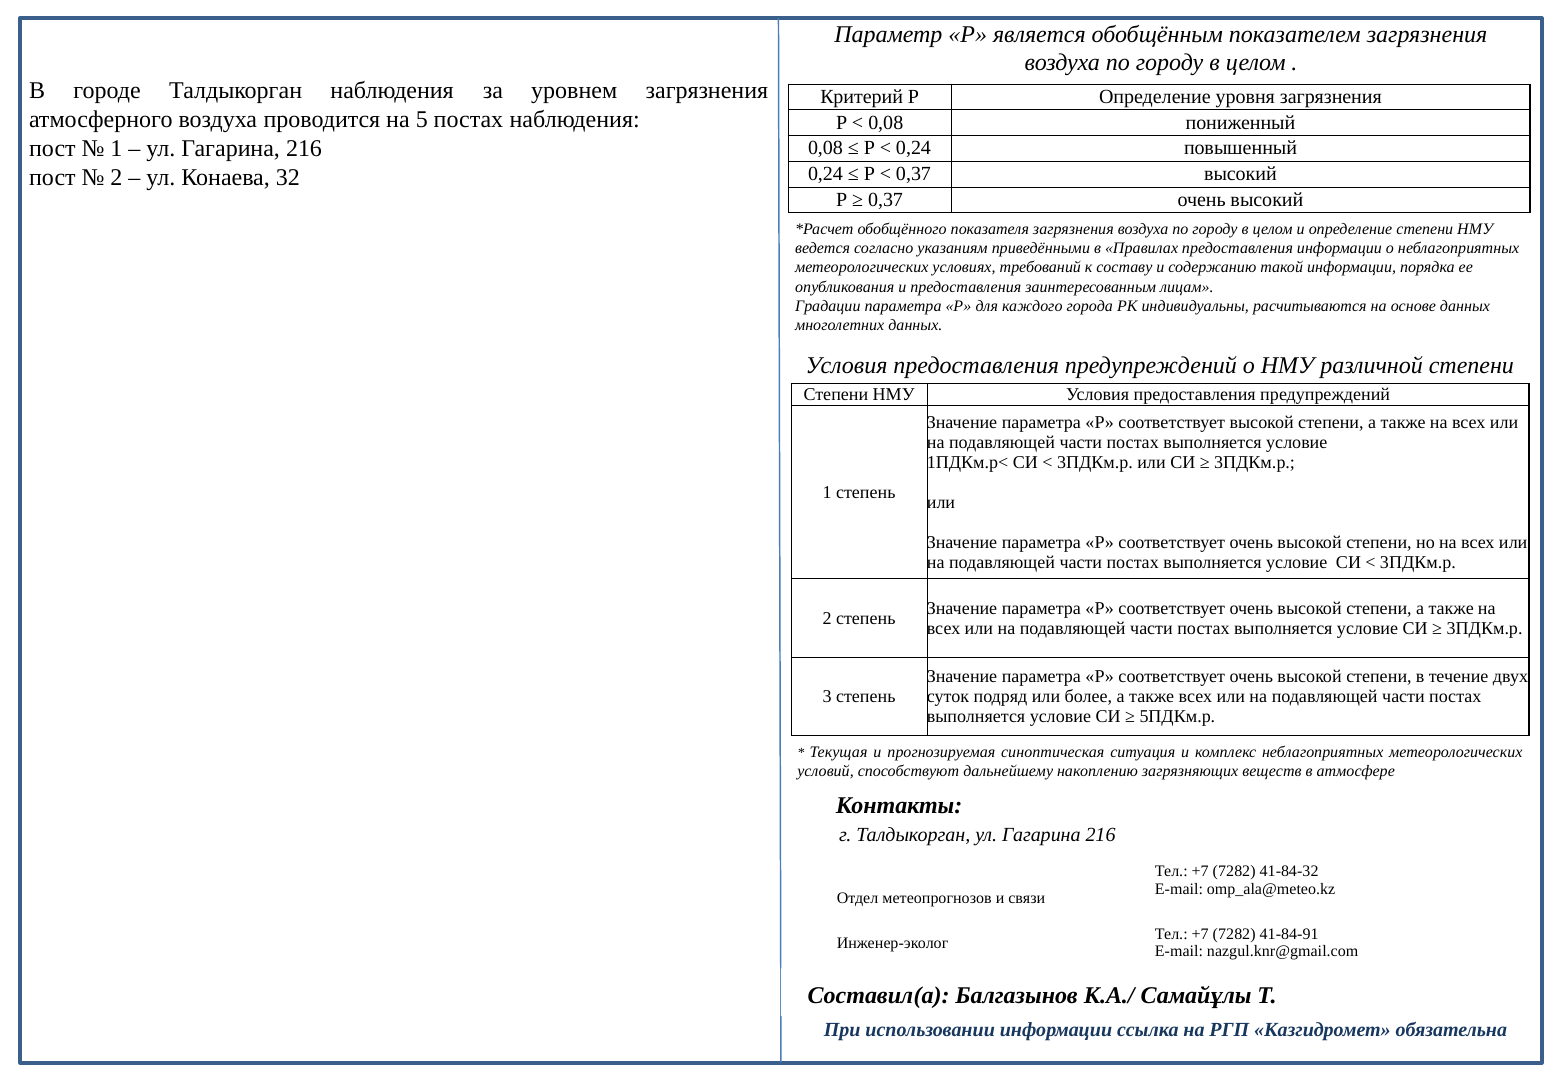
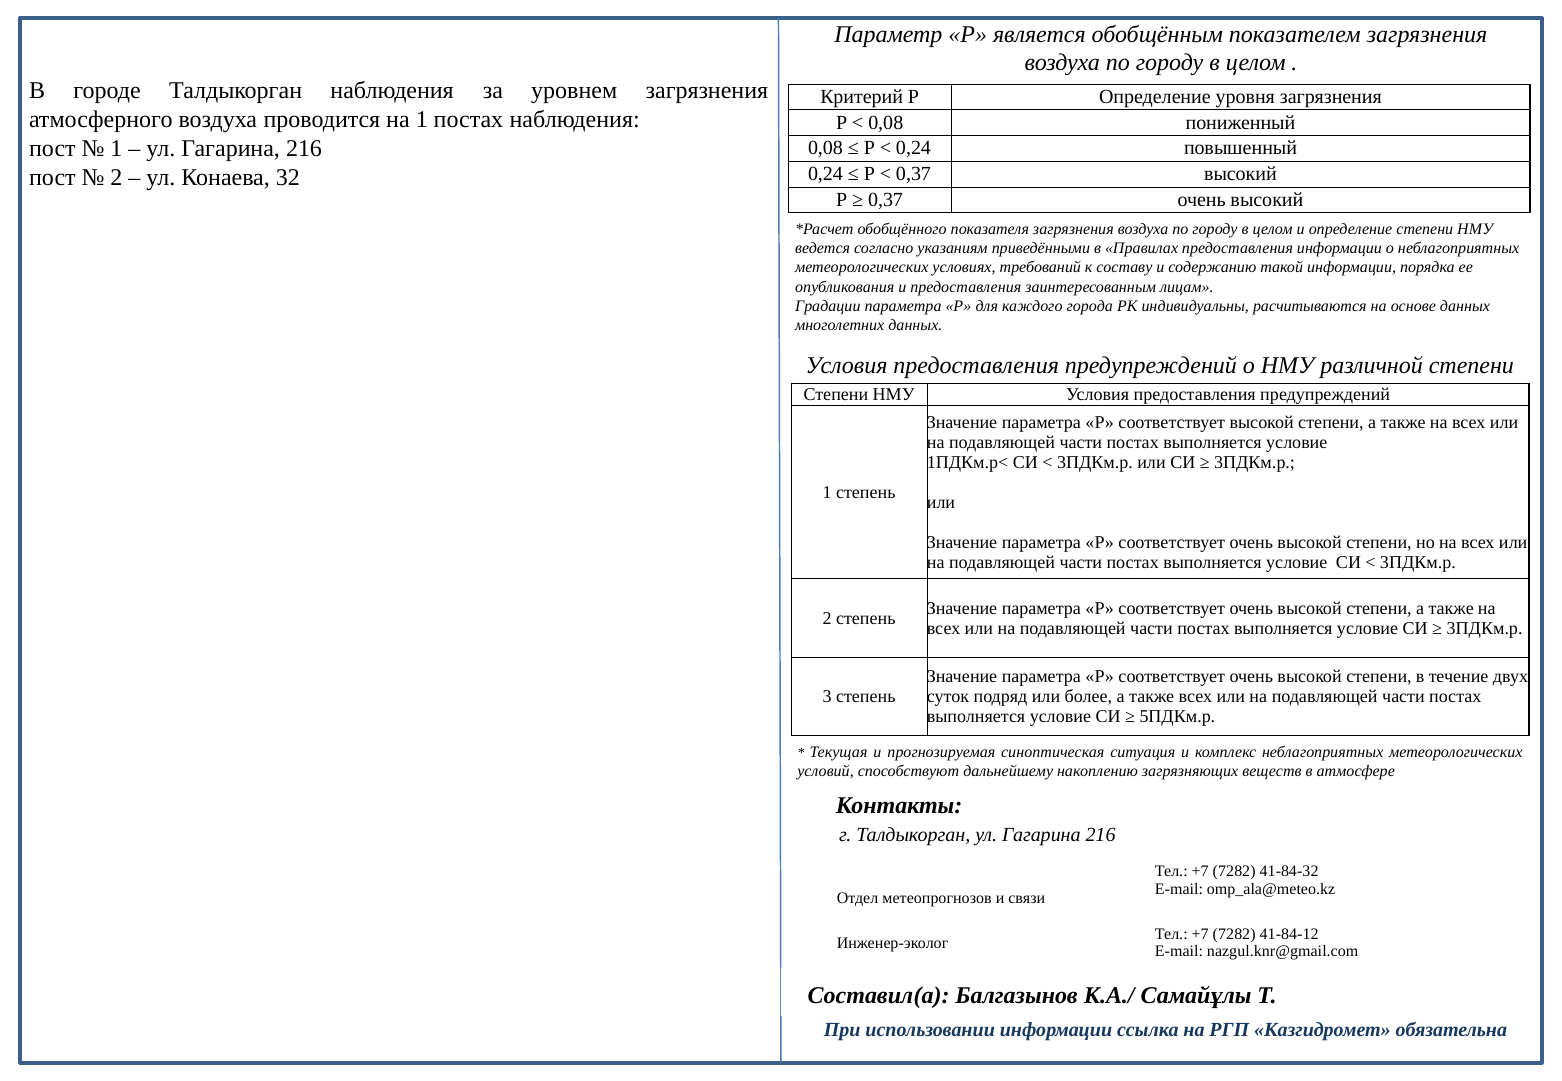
на 5: 5 -> 1 (422, 120)
41-84-91: 41-84-91 -> 41-84-12 (1289, 934)
